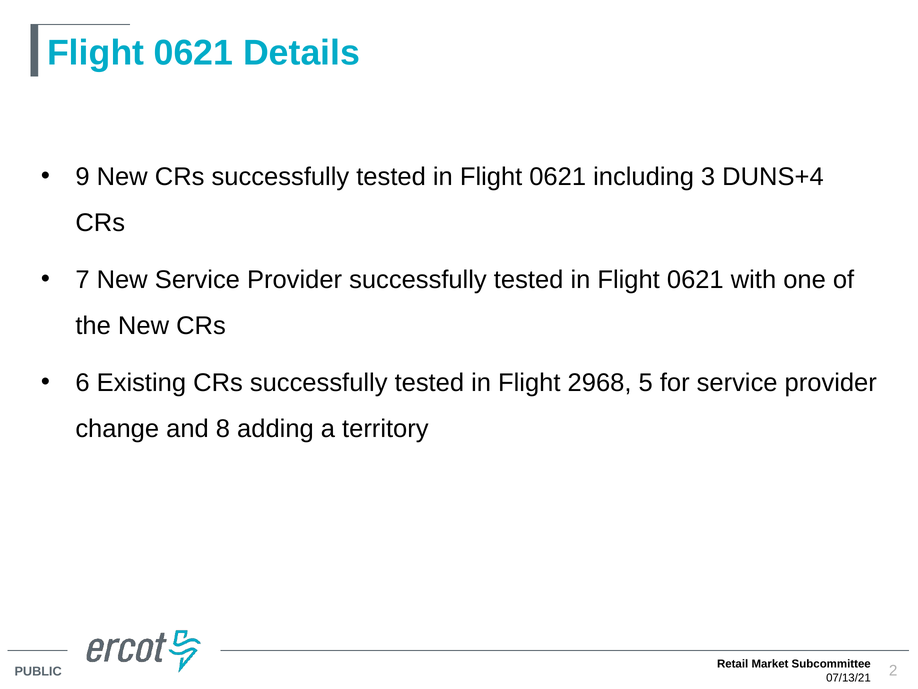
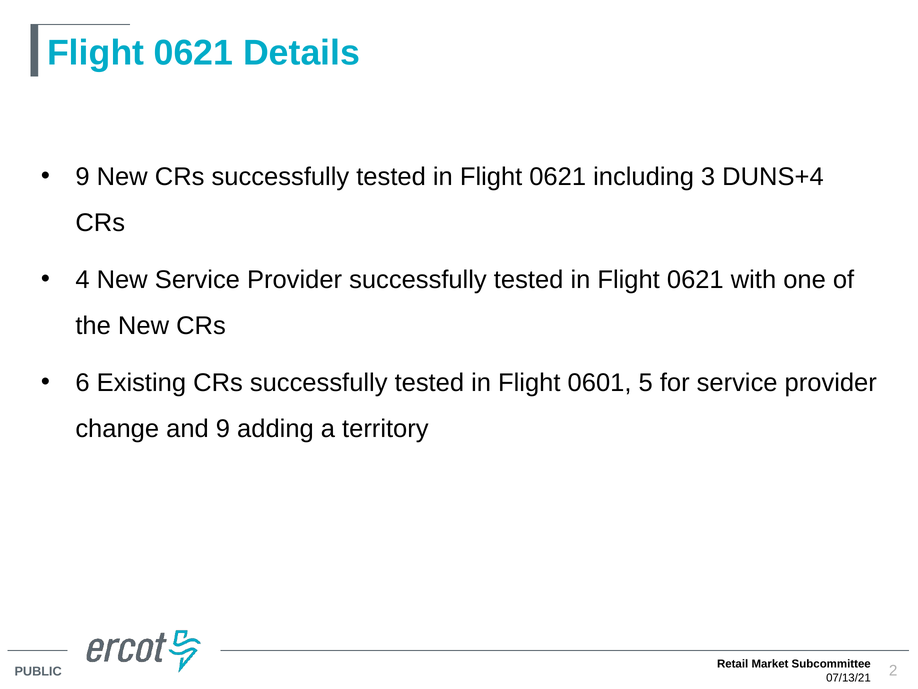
7: 7 -> 4 (83, 280)
2968: 2968 -> 0601 (600, 383)
and 8: 8 -> 9 (223, 428)
